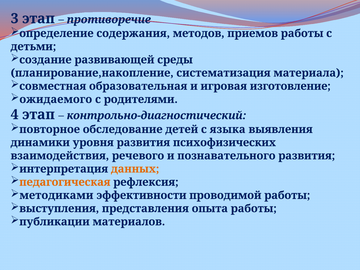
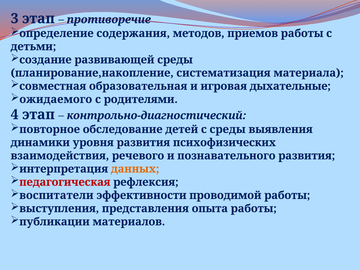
изготовление: изготовление -> дыхательные (290, 86)
с языка: языка -> среды (228, 129)
педагогическая colour: orange -> red (65, 182)
методиками: методиками -> воспитатели (56, 195)
